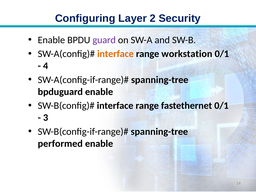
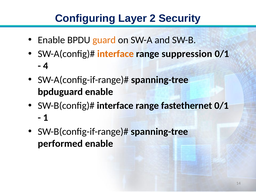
guard colour: purple -> orange (104, 40)
workstation: workstation -> suppression (187, 54)
3: 3 -> 1 (46, 118)
